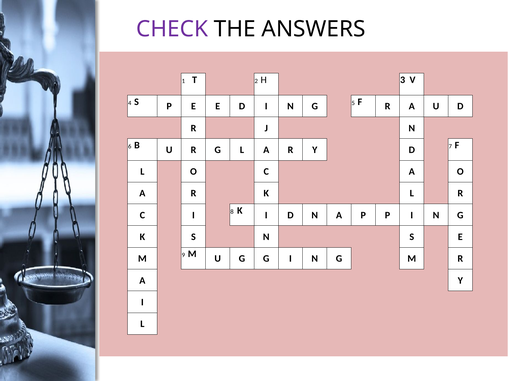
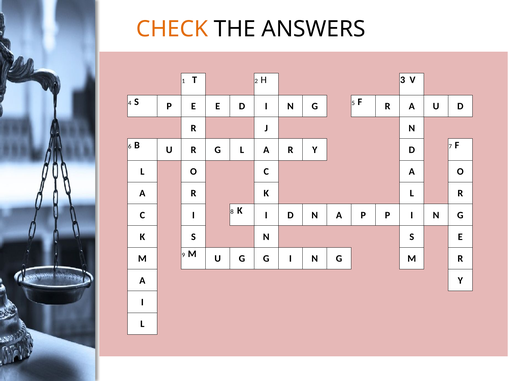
CHECK colour: purple -> orange (172, 29)
